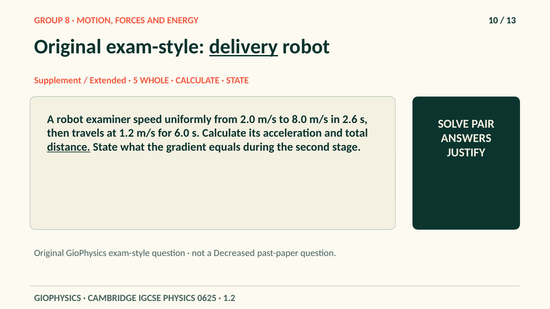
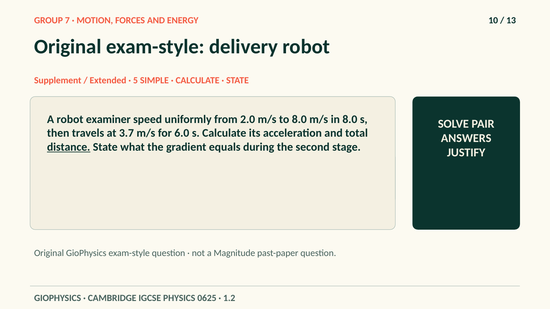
8: 8 -> 7 (67, 20)
delivery underline: present -> none (244, 47)
WHOLE: WHOLE -> SIMPLE (154, 81)
in 2.6: 2.6 -> 8.0 (350, 119)
at 1.2: 1.2 -> 3.7 (126, 133)
Decreased: Decreased -> Magnitude (234, 253)
